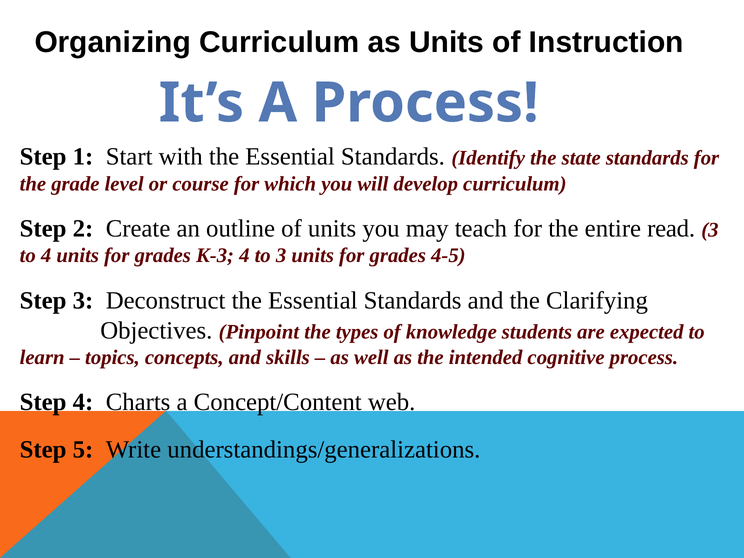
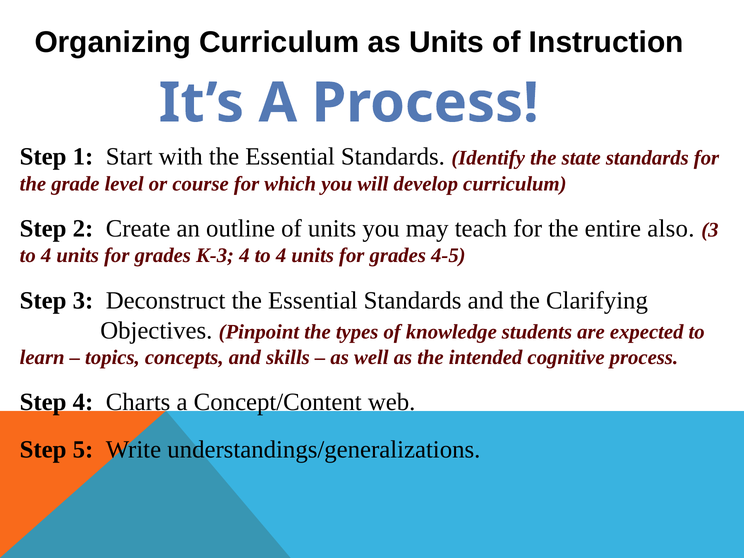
read: read -> also (671, 229)
4 to 3: 3 -> 4 (281, 256)
